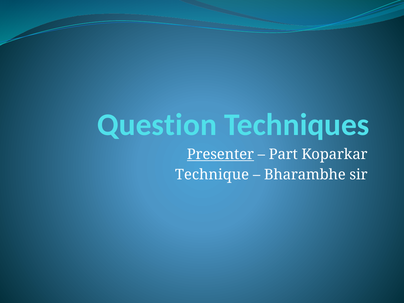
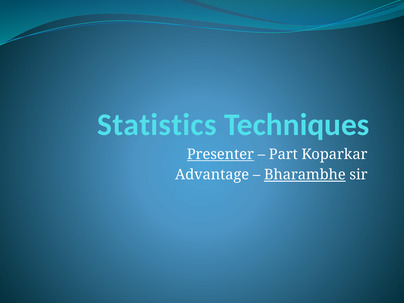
Question: Question -> Statistics (157, 125)
Technique: Technique -> Advantage (212, 175)
Bharambhe underline: none -> present (305, 175)
